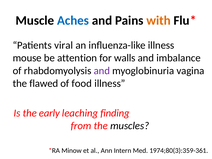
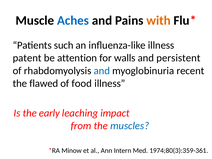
viral: viral -> such (64, 45)
mouse: mouse -> patent (27, 58)
imbalance: imbalance -> persistent (178, 58)
and colour: purple -> blue (102, 71)
vagina: vagina -> recent (190, 71)
finding: finding -> impact (115, 113)
muscles colour: black -> blue (130, 126)
